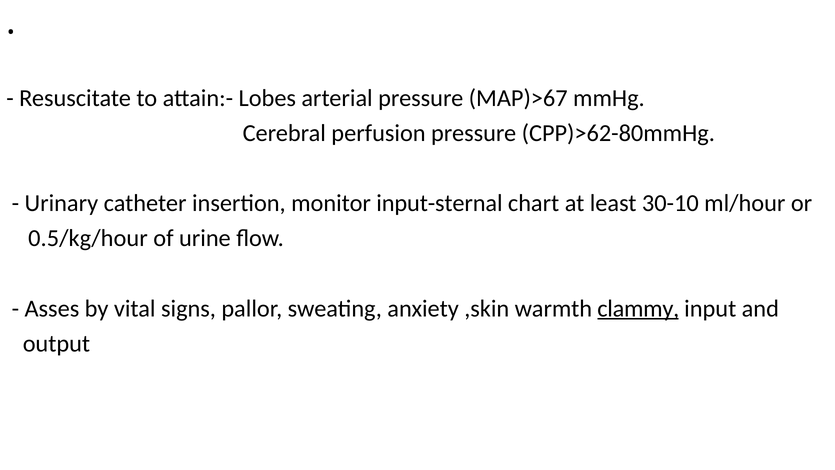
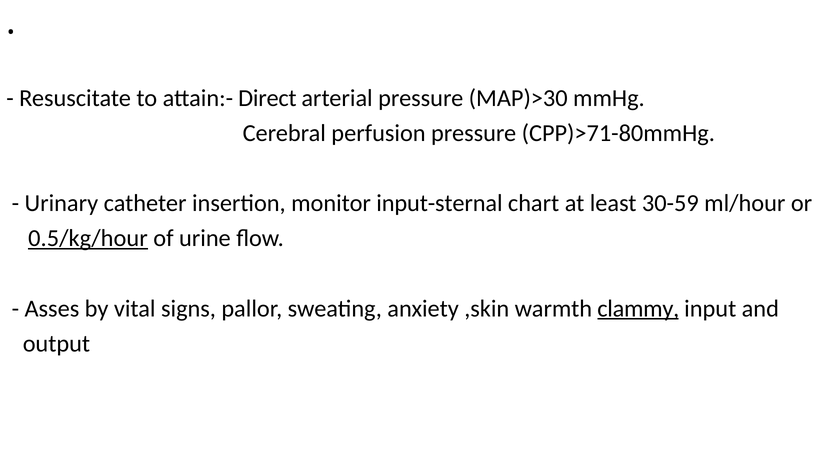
Lobes: Lobes -> Direct (267, 98)
MAP)>67: MAP)>67 -> MAP)>30 (518, 98)
CPP)>62-80mmHg: CPP)>62-80mmHg -> CPP)>71-80mmHg (618, 133)
30-10: 30-10 -> 30-59 (670, 203)
0.5/kg/hour underline: none -> present (88, 238)
